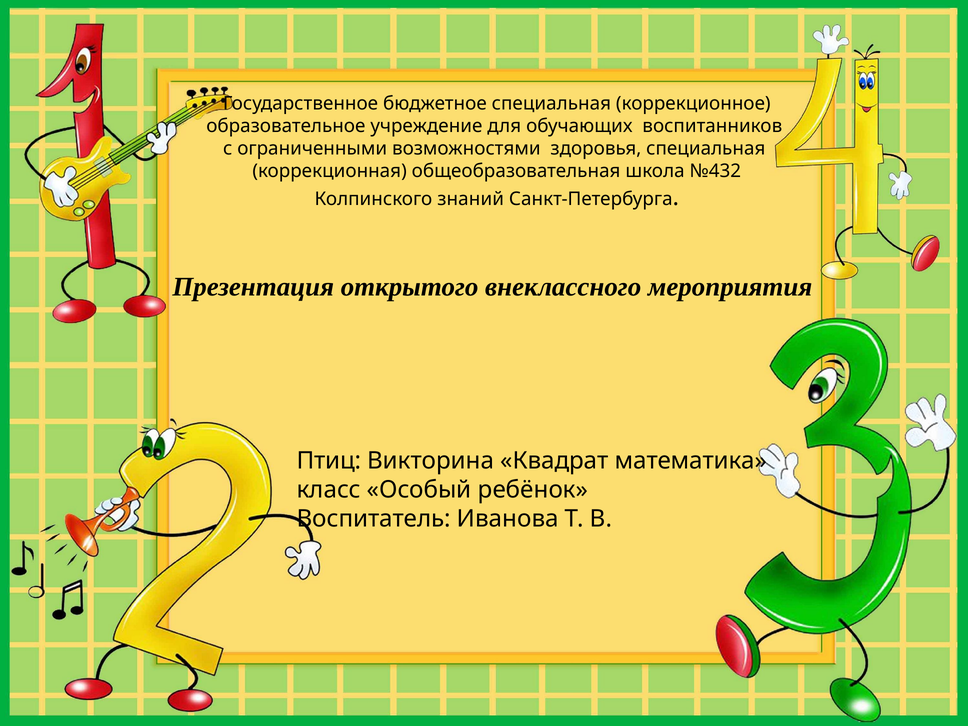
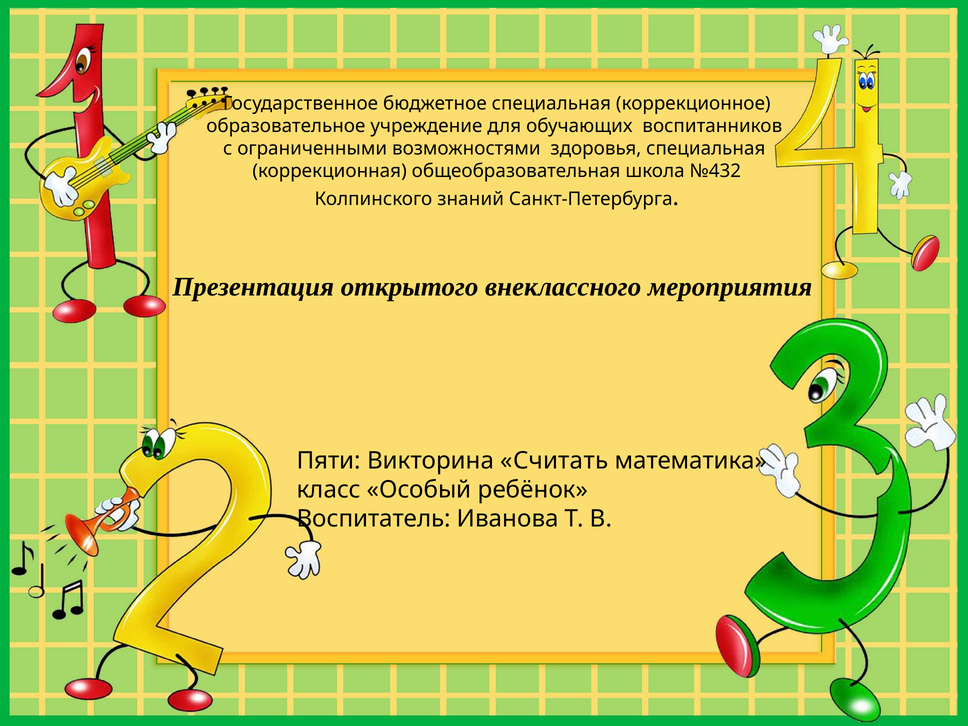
Птиц: Птиц -> Пяти (329, 461)
Квадрат: Квадрат -> Считать (554, 461)
